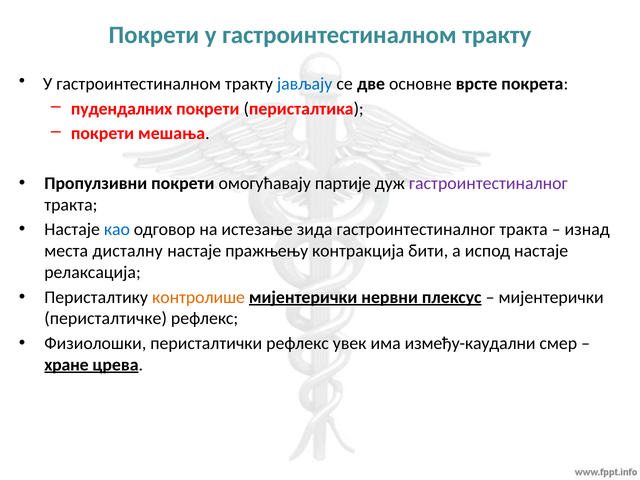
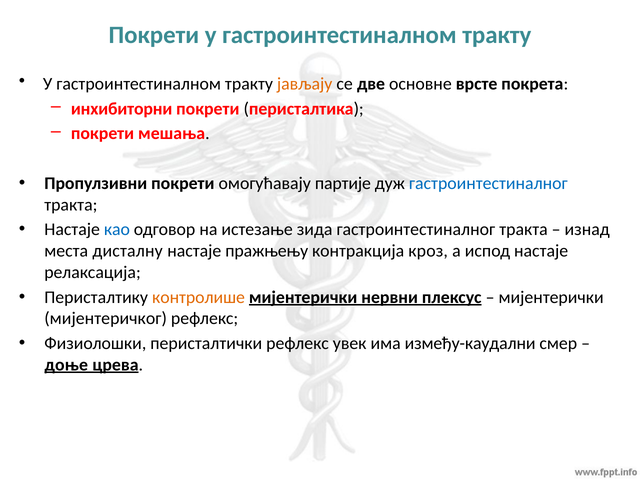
јављају colour: blue -> orange (305, 84)
пудендалних: пудендалних -> инхибиторни (122, 109)
гастроинтестиналног colour: purple -> blue (488, 183)
бити: бити -> кроз (428, 251)
перисталтичке: перисталтичке -> мијентеричког (106, 318)
хране: хране -> доње (66, 365)
